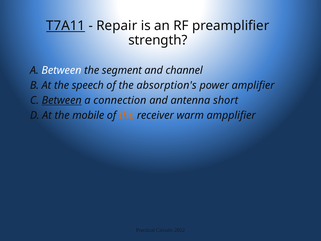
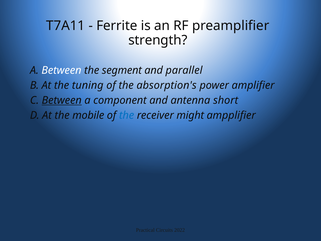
T7A11 underline: present -> none (66, 26)
Repair: Repair -> Ferrite (117, 26)
channel: channel -> parallel (184, 70)
speech: speech -> tuning (88, 85)
connection: connection -> component (120, 100)
the colour: orange -> blue (127, 115)
warm: warm -> might (190, 115)
